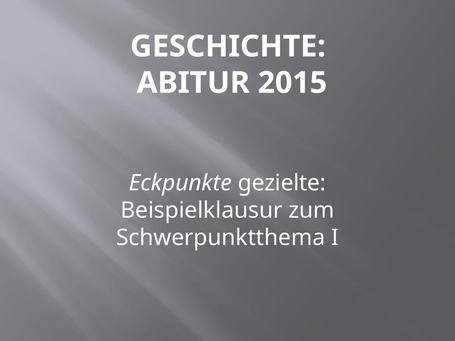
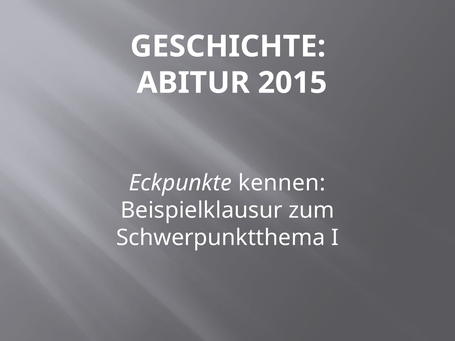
gezielte: gezielte -> kennen (282, 183)
